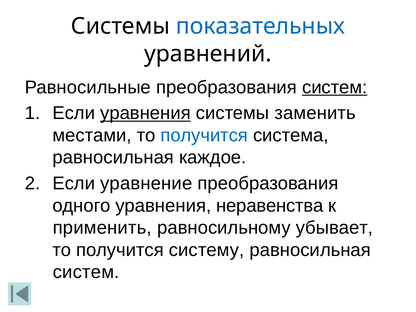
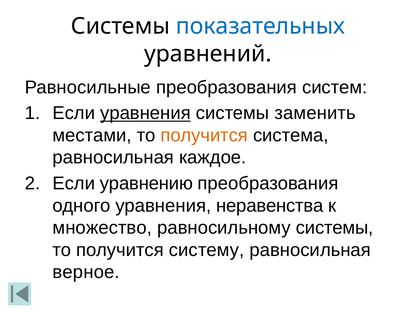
систем underline: present -> none (335, 87)
получится colour: blue -> orange (204, 135)
уравнение: уравнение -> уравнению (146, 183)
применить: применить -> множество (102, 228)
равносильному убывает: убывает -> системы (335, 228)
систем: систем -> верное (86, 272)
